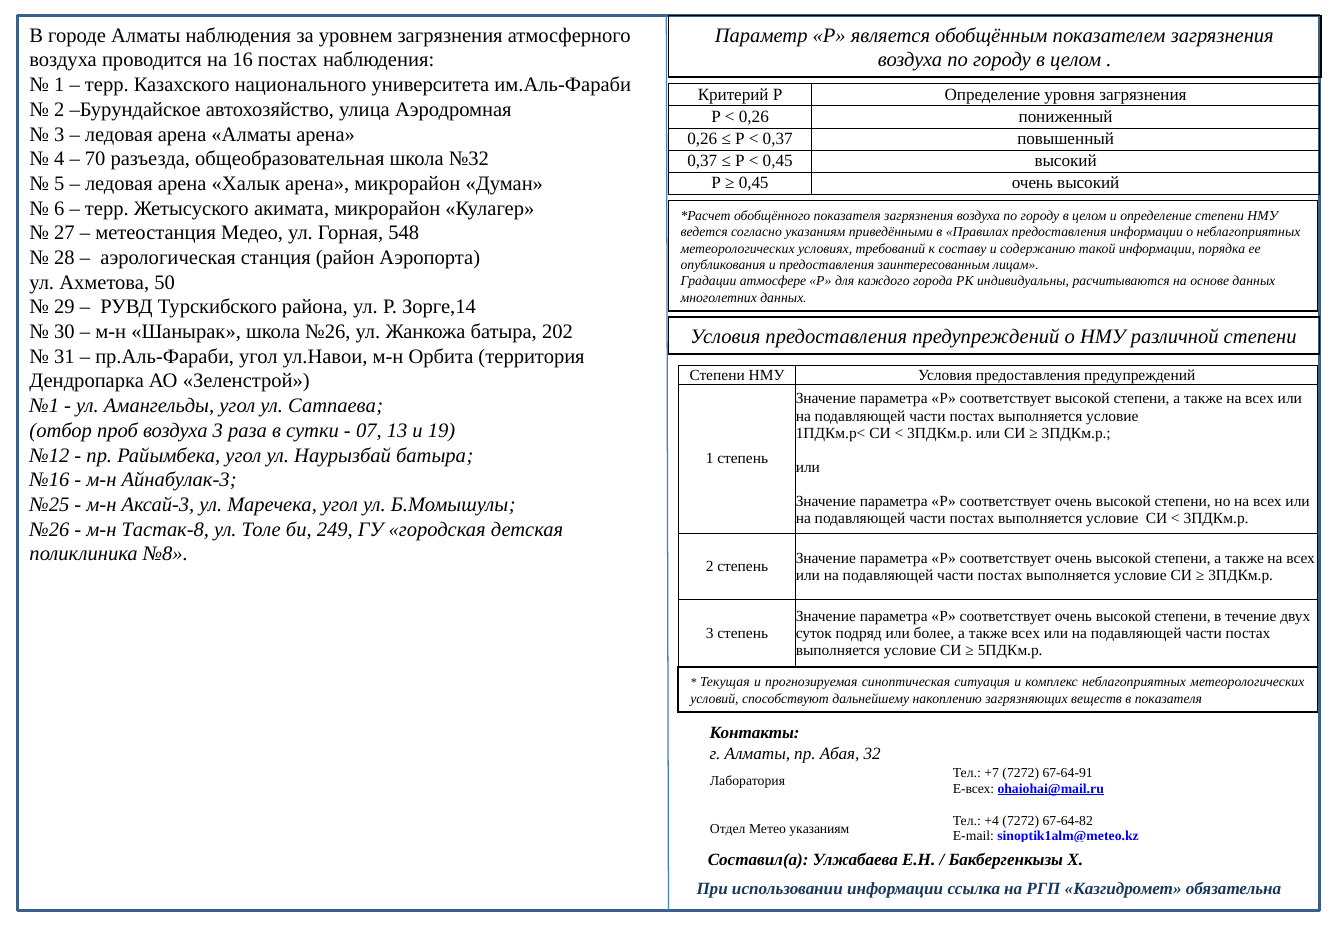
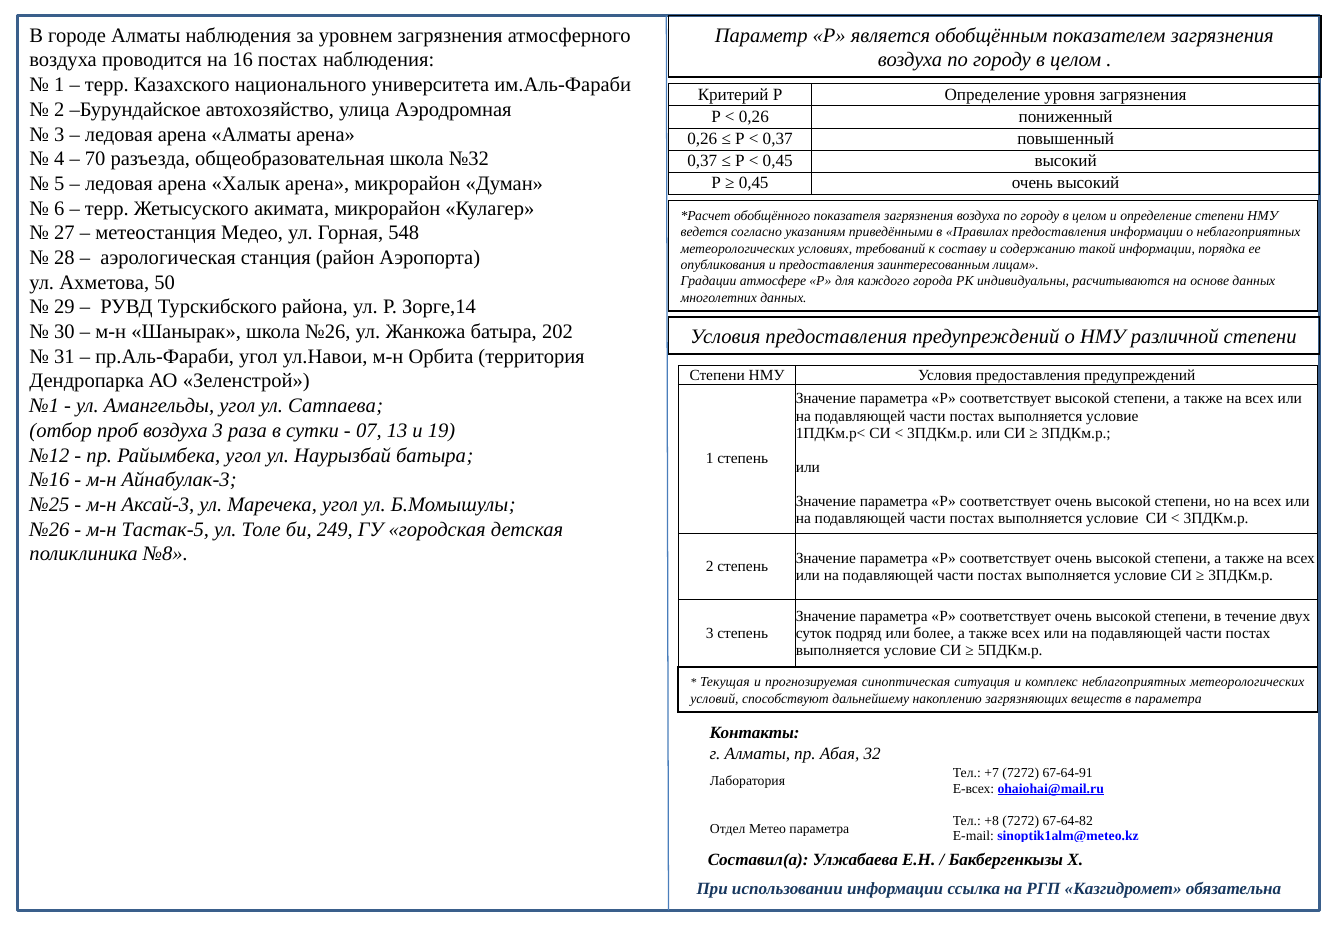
Тастак-8: Тастак-8 -> Тастак-5 (165, 529)
в показателя: показателя -> параметра (1168, 699)
+4: +4 -> +8 (992, 821)
Метео указаниям: указаниям -> параметра (819, 828)
